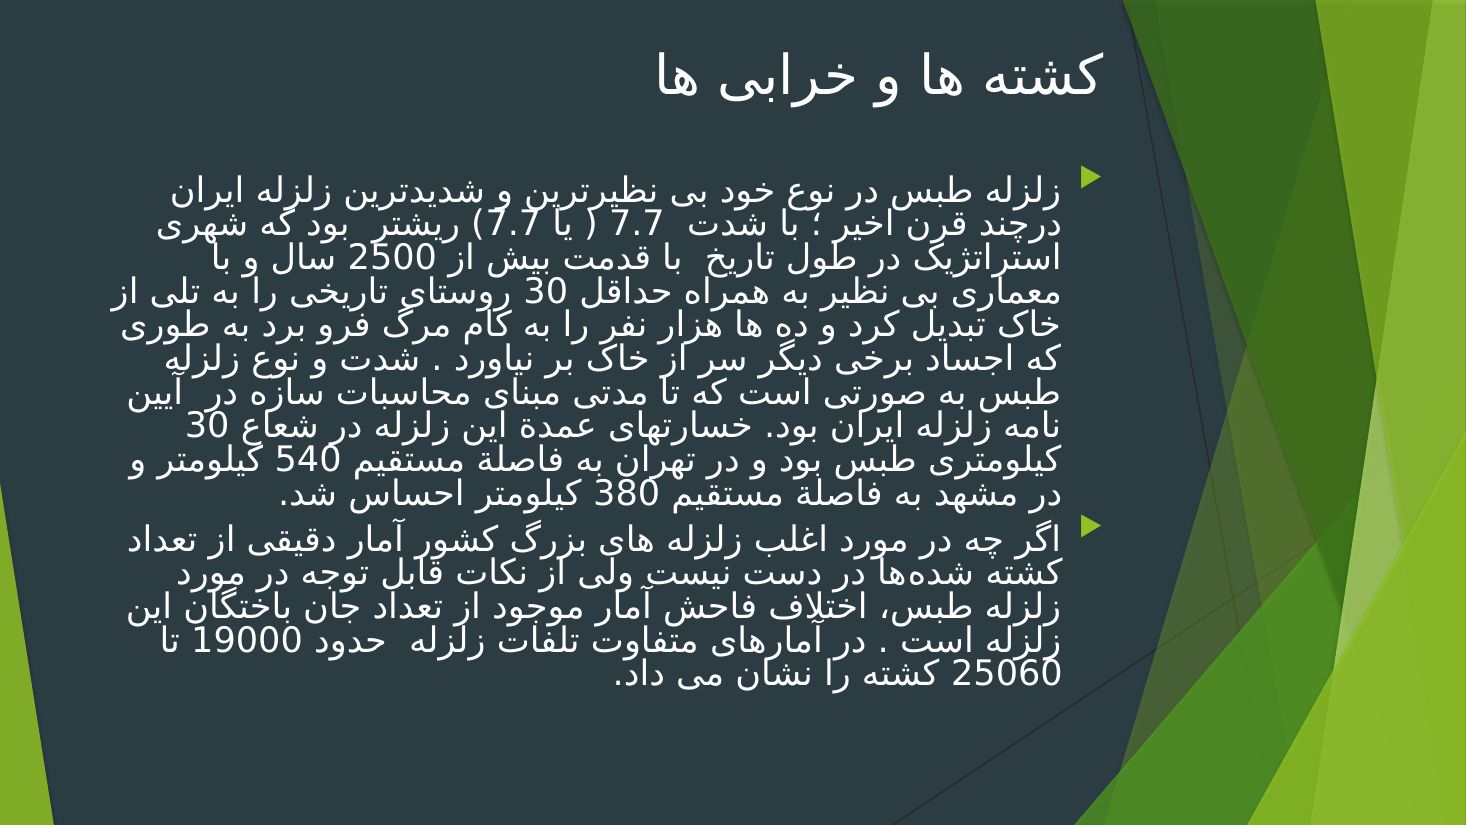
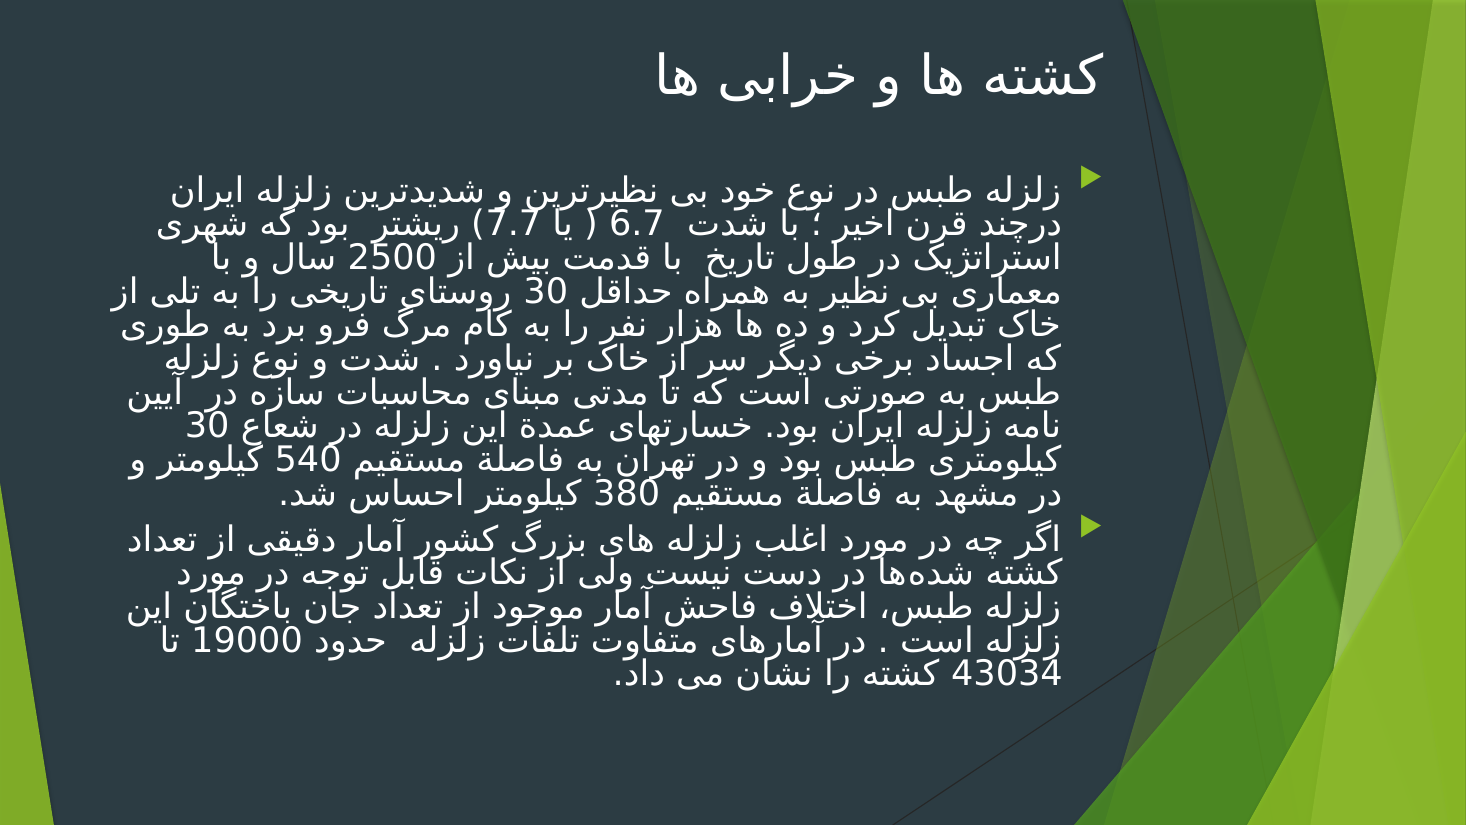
7.7: 7.7 -> 6.7 (637, 224)
25060: 25060 -> 43034 (1007, 674)
